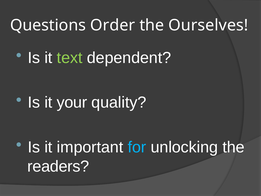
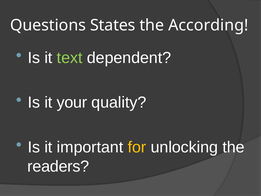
Order: Order -> States (113, 25)
Ourselves: Ourselves -> According (208, 25)
for colour: light blue -> yellow (137, 147)
